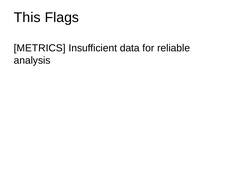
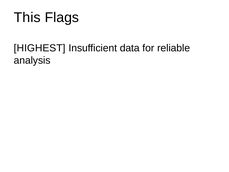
METRICS: METRICS -> HIGHEST (40, 48)
